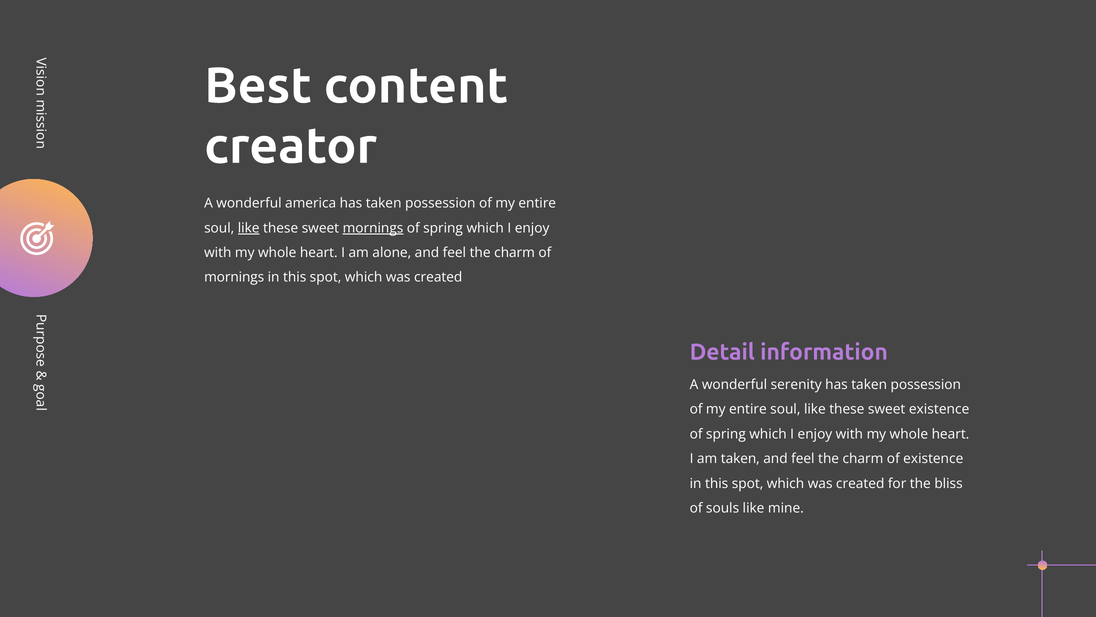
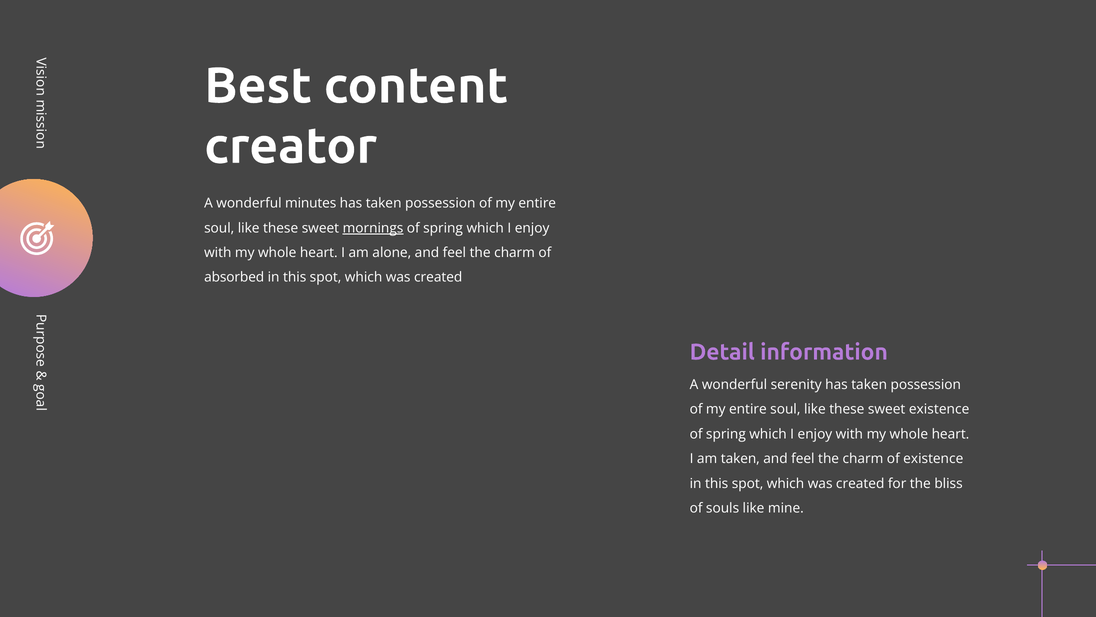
america: america -> minutes (311, 203)
like underline: present -> none (249, 228)
mornings: mornings -> absorbed (234, 277)
